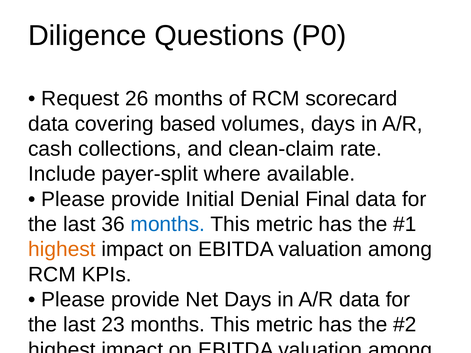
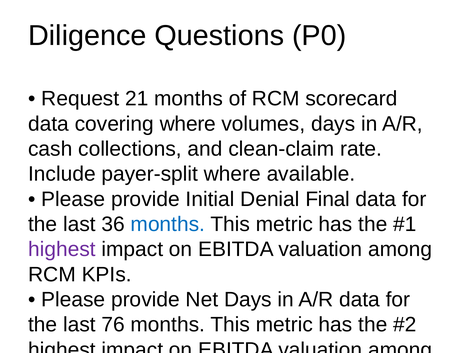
26: 26 -> 21 (137, 99)
covering based: based -> where (188, 124)
highest colour: orange -> purple (62, 250)
23: 23 -> 76 (113, 325)
